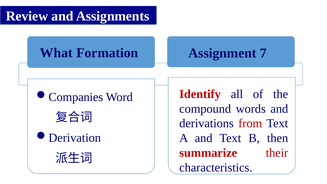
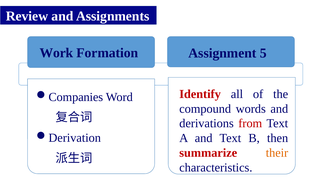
What: What -> Work (56, 53)
7: 7 -> 5 (263, 53)
their colour: red -> orange (277, 153)
